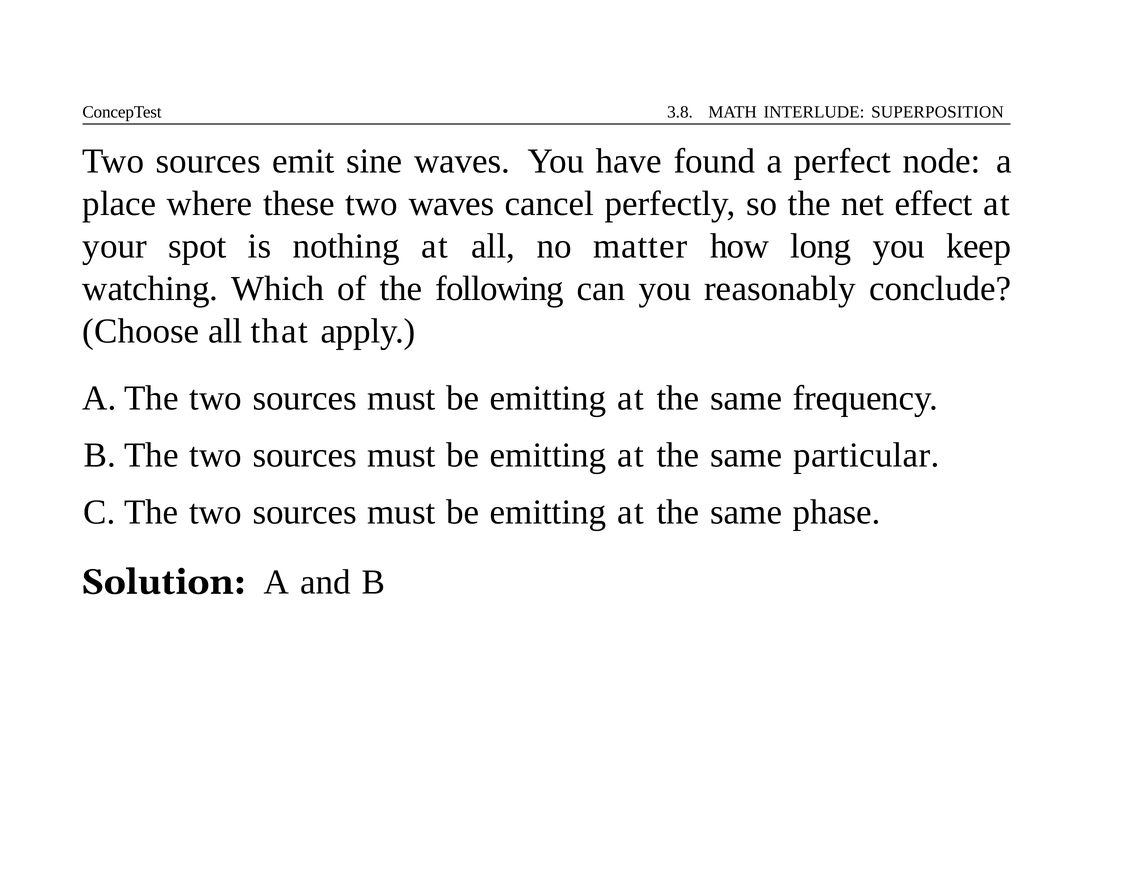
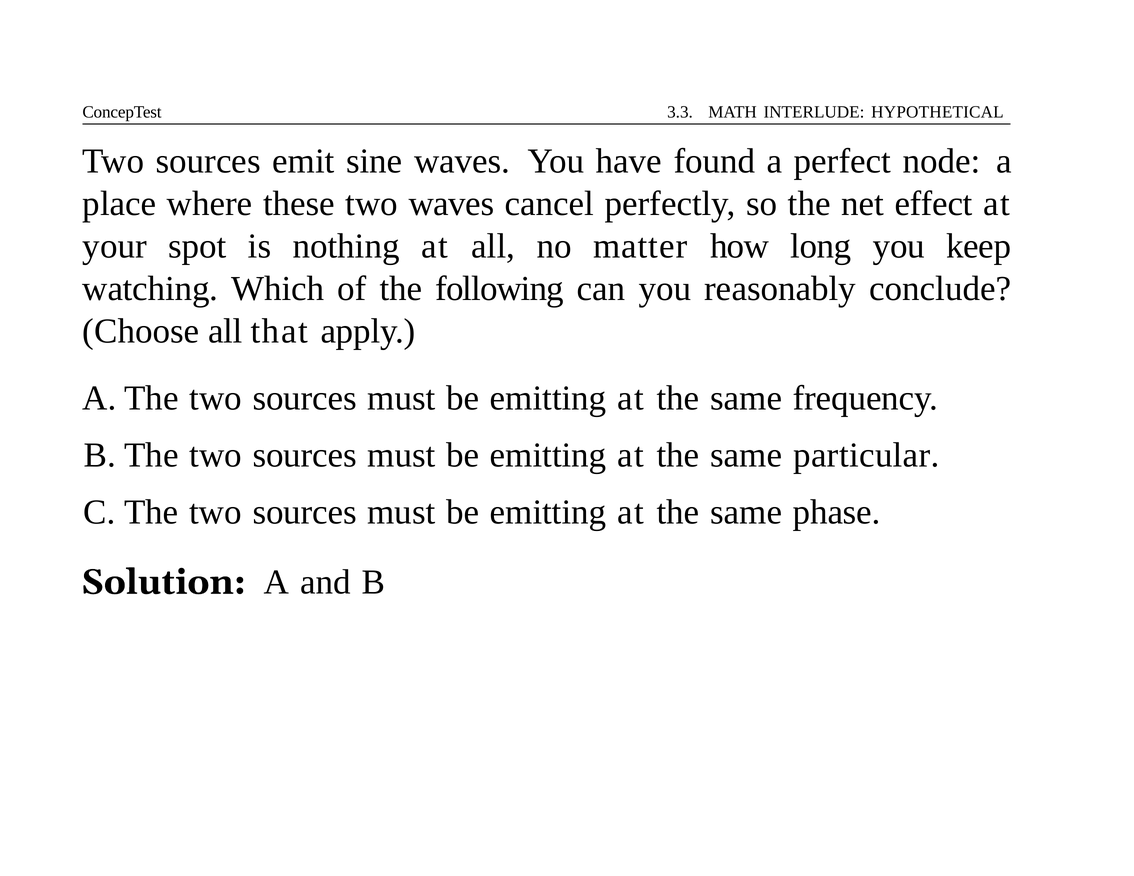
3.8: 3.8 -> 3.3 (680, 112)
SUPERPOSITION: SUPERPOSITION -> HYPOTHETICAL (937, 112)
